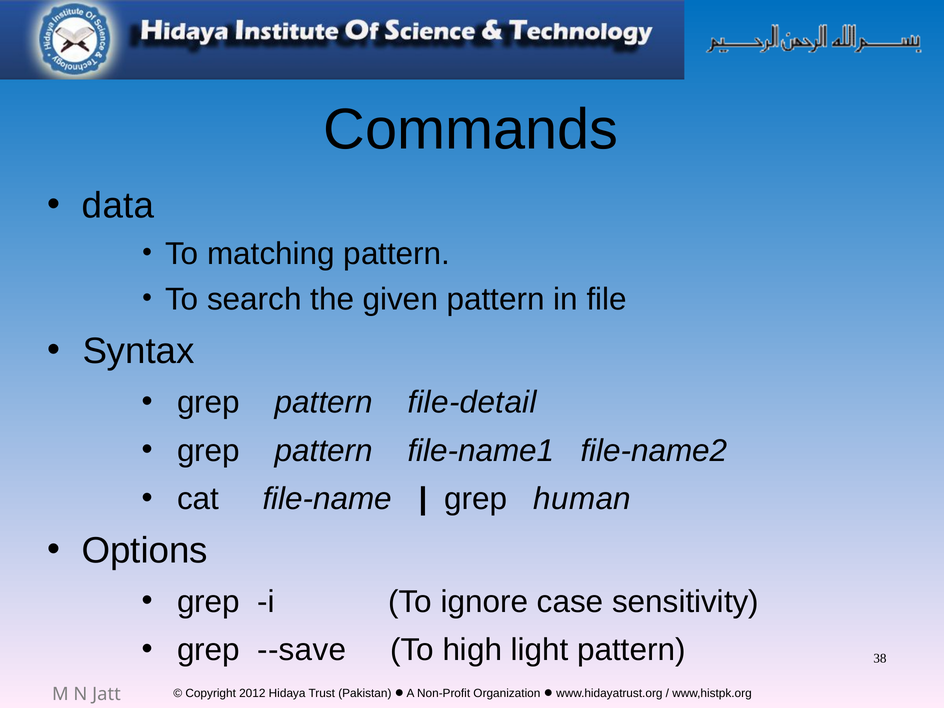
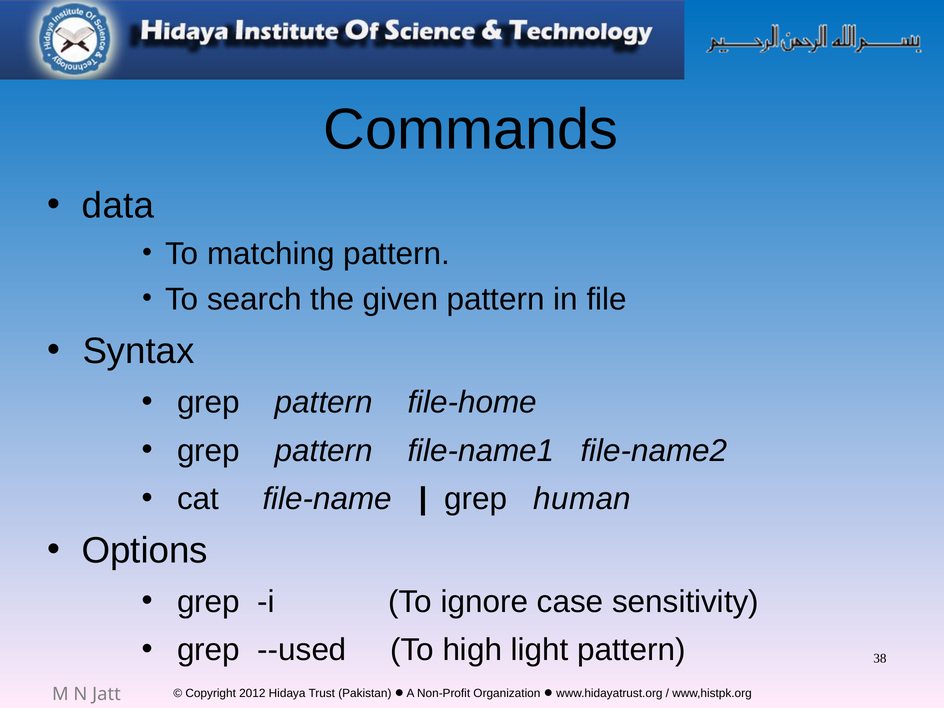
file-detail: file-detail -> file-home (472, 402)
--save: --save -> --used (302, 650)
